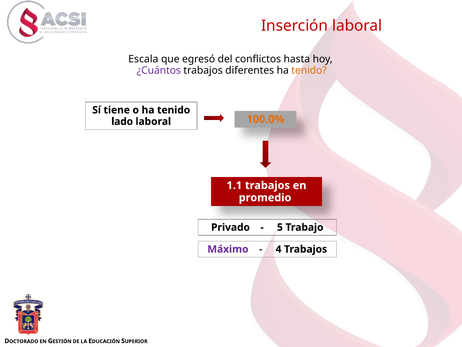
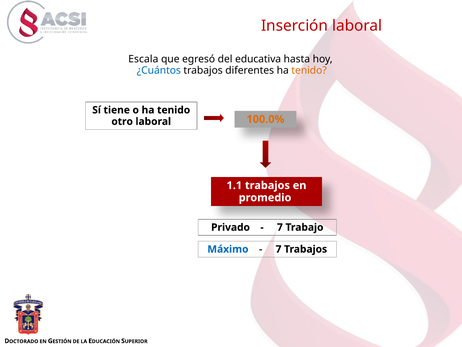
conflictos: conflictos -> educativa (258, 59)
¿Cuántos colour: purple -> blue (159, 70)
lado: lado -> otro (122, 121)
5: 5 -> 7 (280, 227)
Máximo colour: purple -> blue (228, 249)
4: 4 -> 7 (279, 249)
